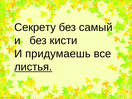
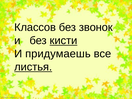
Секрету: Секрету -> Классов (35, 27)
самый: самый -> звонок (96, 27)
кисти underline: none -> present (64, 41)
